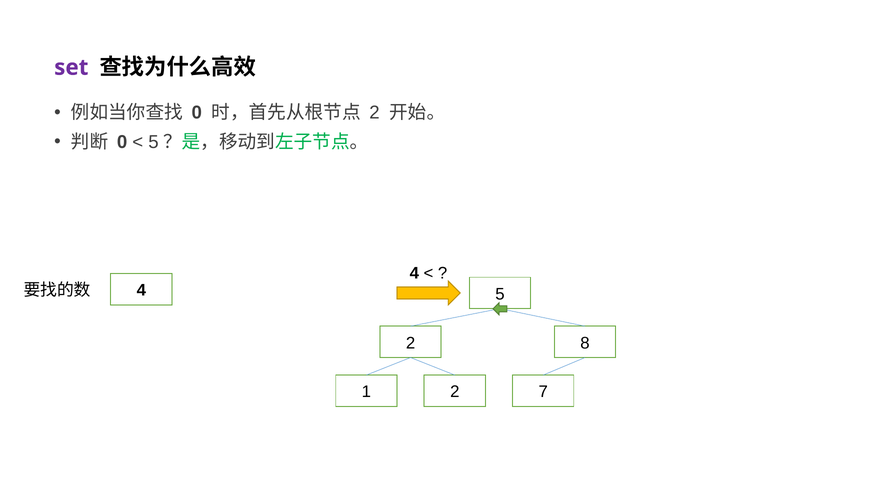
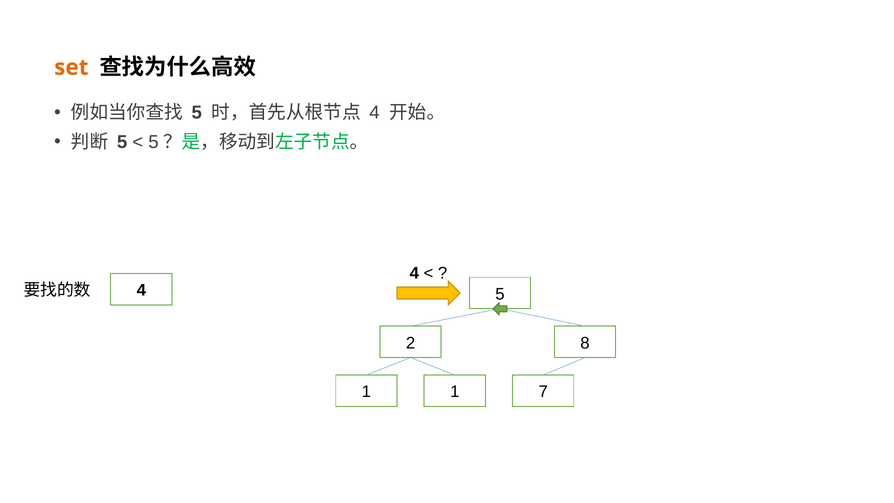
set colour: purple -> orange (71, 67)
0: 0 -> 5 (197, 113)
2: 2 -> 4 (374, 113)
0: 0 -> 5 (122, 142)
1 2: 2 -> 1 (455, 392)
